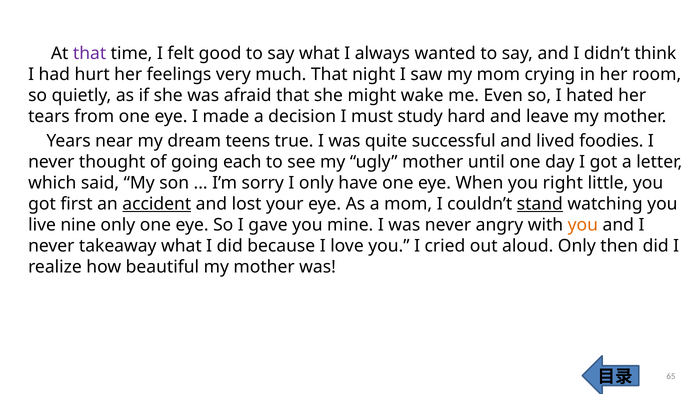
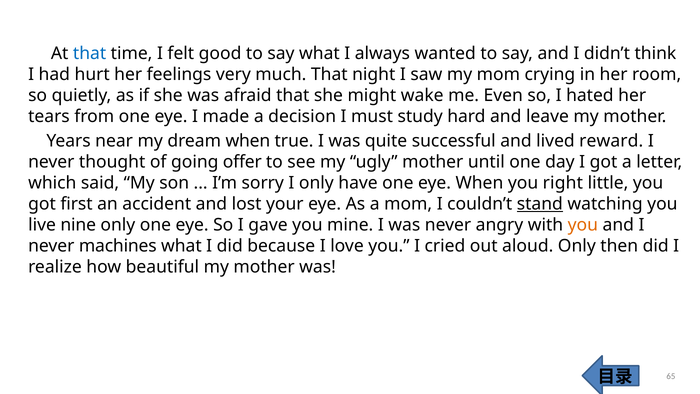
that colour: purple -> blue (90, 53)
dream teens: teens -> when (248, 141)
foodies: foodies -> reward (611, 141)
each: each -> offer (242, 162)
accident underline: present -> none (157, 204)
takeaway: takeaway -> machines (118, 246)
